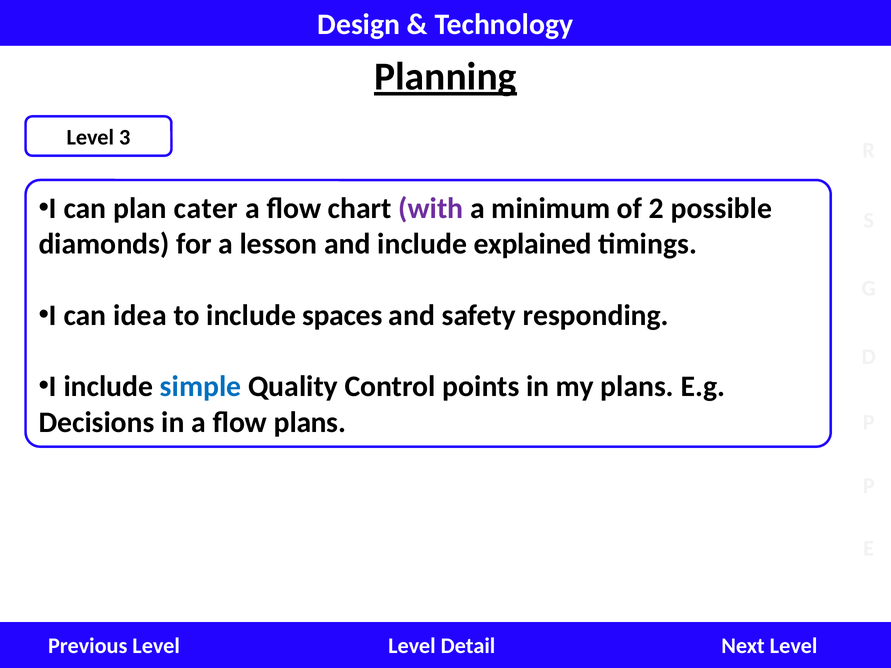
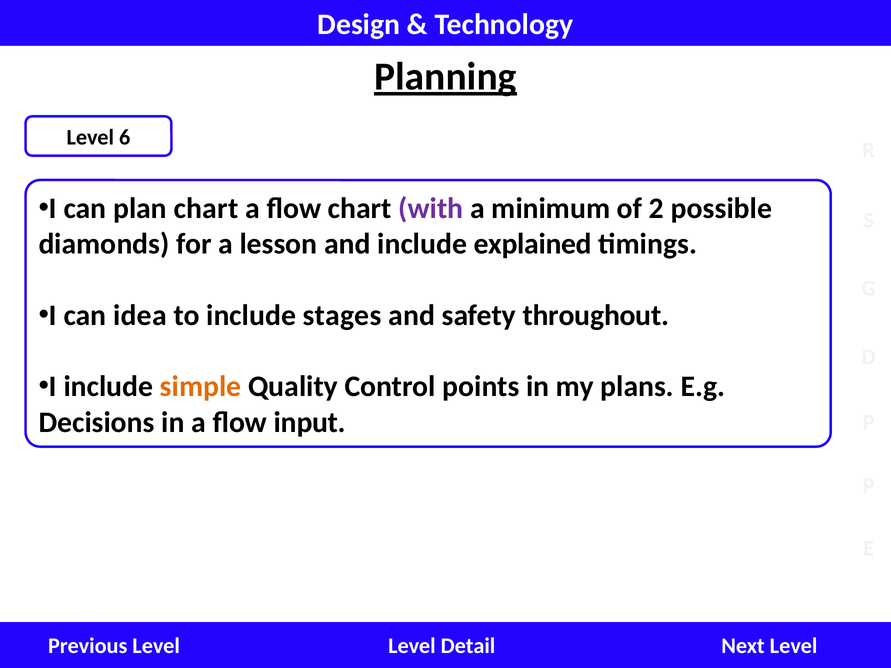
3: 3 -> 6 (125, 138)
plan cater: cater -> chart (206, 209)
spaces: spaces -> stages (342, 316)
responding: responding -> throughout (596, 316)
simple colour: blue -> orange (201, 387)
flow plans: plans -> input (310, 422)
